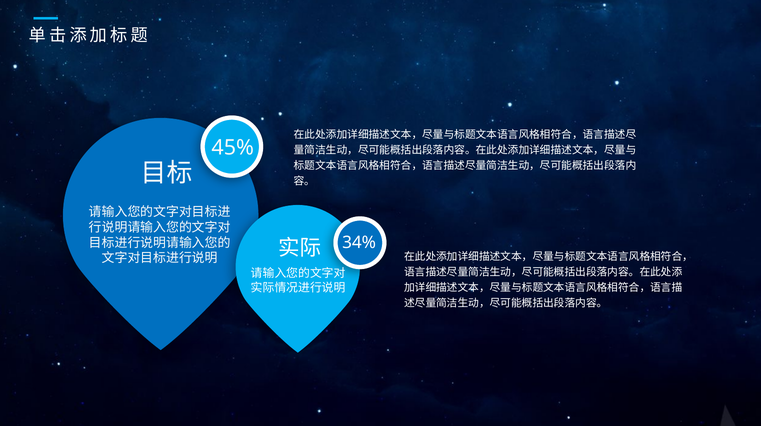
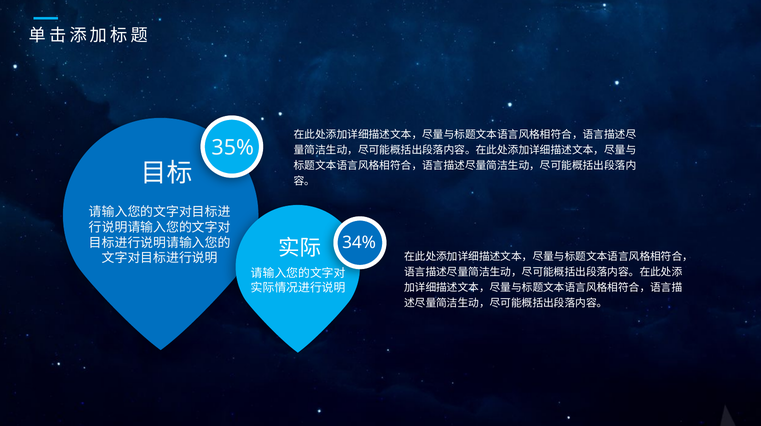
45%: 45% -> 35% (233, 148)
